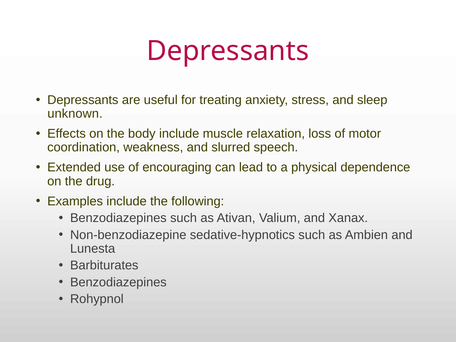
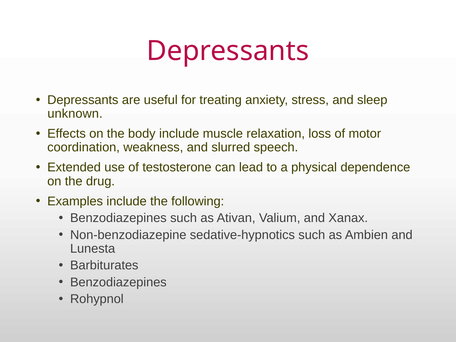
encouraging: encouraging -> testosterone (177, 167)
